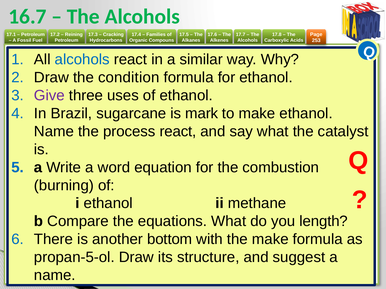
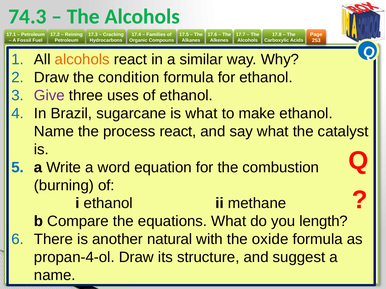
16.7: 16.7 -> 74.3 (27, 17)
alcohols colour: blue -> orange (82, 59)
is mark: mark -> what (202, 114)
bottom: bottom -> natural (170, 240)
the make: make -> oxide (270, 240)
propan-5-ol: propan-5-ol -> propan-4-ol (74, 258)
